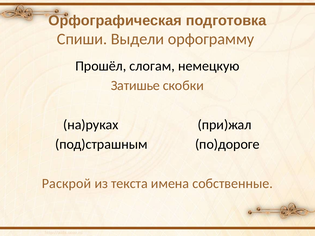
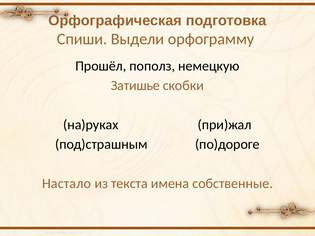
слогам: слогам -> пополз (152, 66)
Раскрой: Раскрой -> Настало (67, 184)
